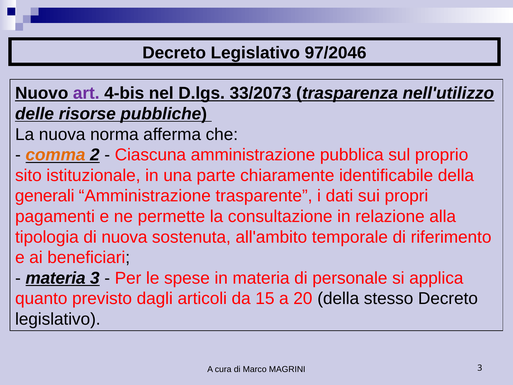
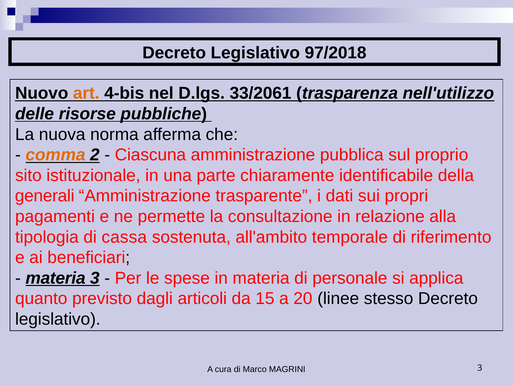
97/2046: 97/2046 -> 97/2018 (336, 53)
art colour: purple -> orange (86, 93)
33/2073: 33/2073 -> 33/2061 (261, 93)
di nuova: nuova -> cassa (124, 237)
20 della: della -> linee (338, 298)
